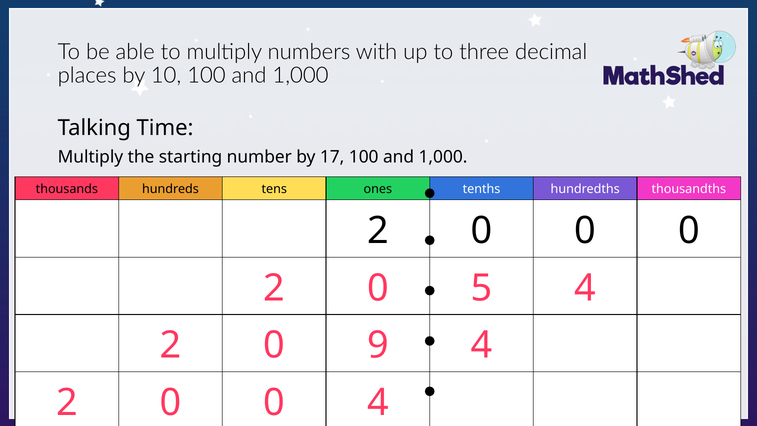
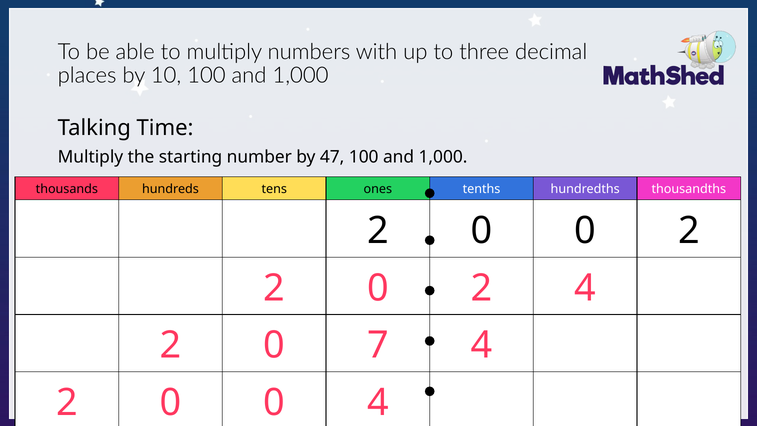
17: 17 -> 47 (332, 157)
0 0 0: 0 -> 2 (689, 231)
2 0 5: 5 -> 2 (482, 288)
9: 9 -> 7 (378, 345)
